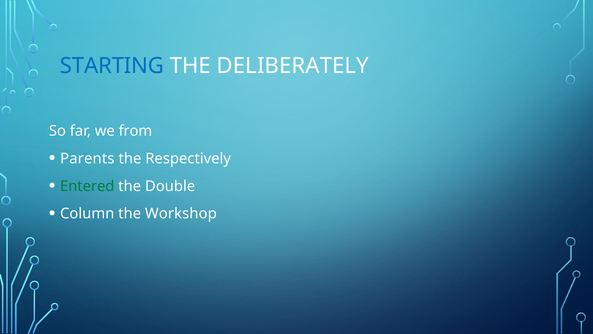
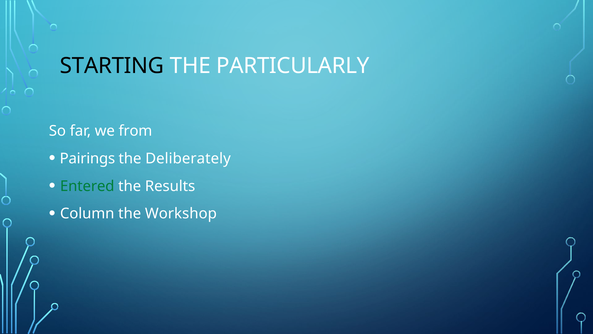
STARTING colour: blue -> black (112, 66)
DELIBERATELY: DELIBERATELY -> PARTICULARLY (293, 66)
Parents: Parents -> Pairings (87, 158)
Respectively: Respectively -> Deliberately (188, 158)
Double: Double -> Results (170, 186)
